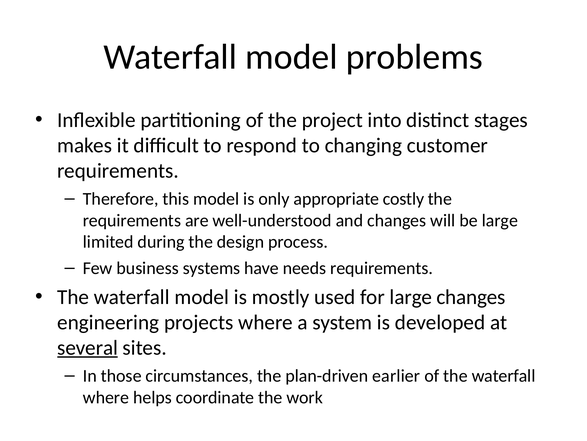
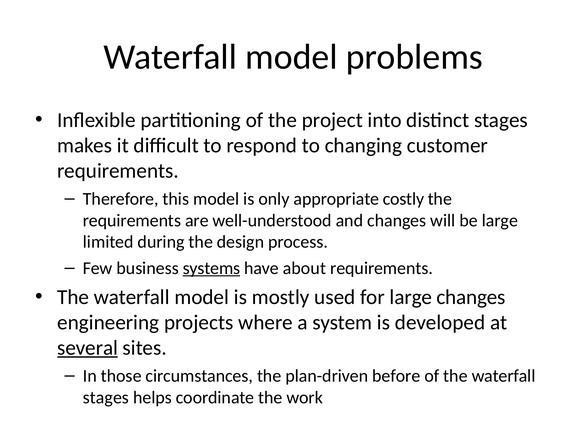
systems underline: none -> present (211, 268)
needs: needs -> about (304, 268)
earlier: earlier -> before (396, 375)
where: where -> stages (106, 397)
